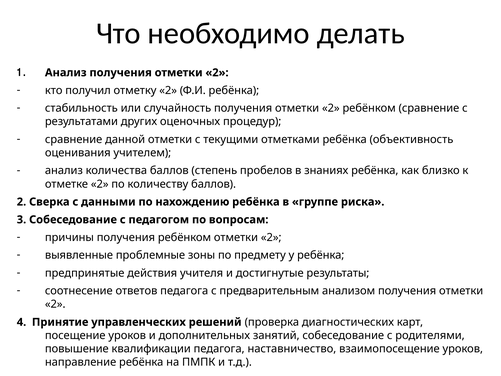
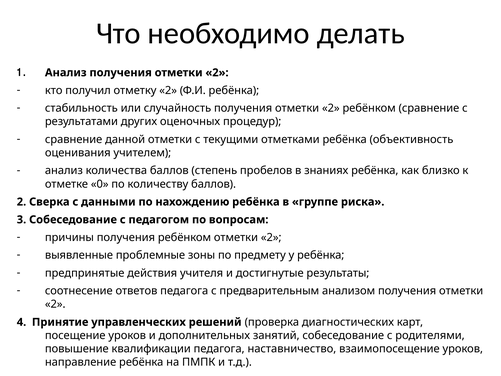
отметке 2: 2 -> 0 (100, 184)
